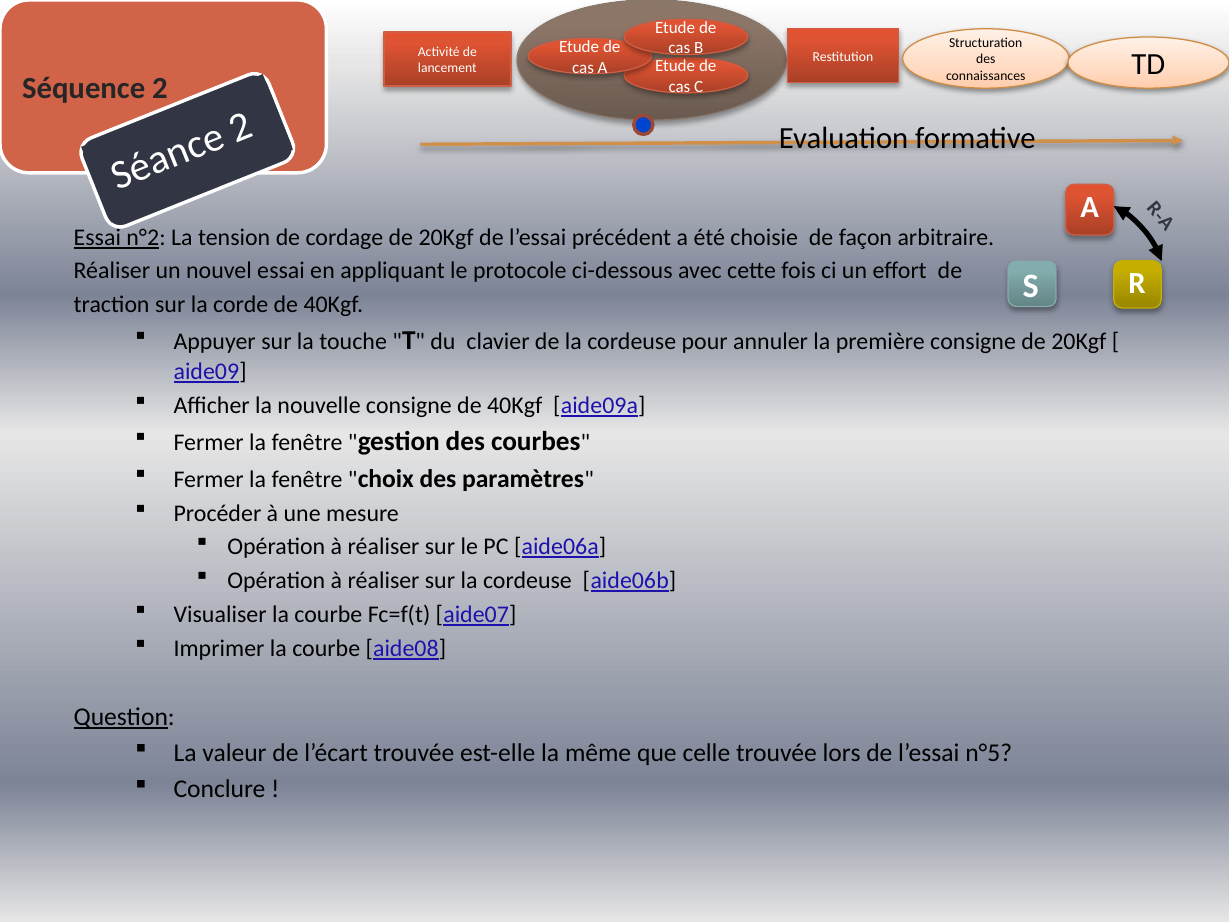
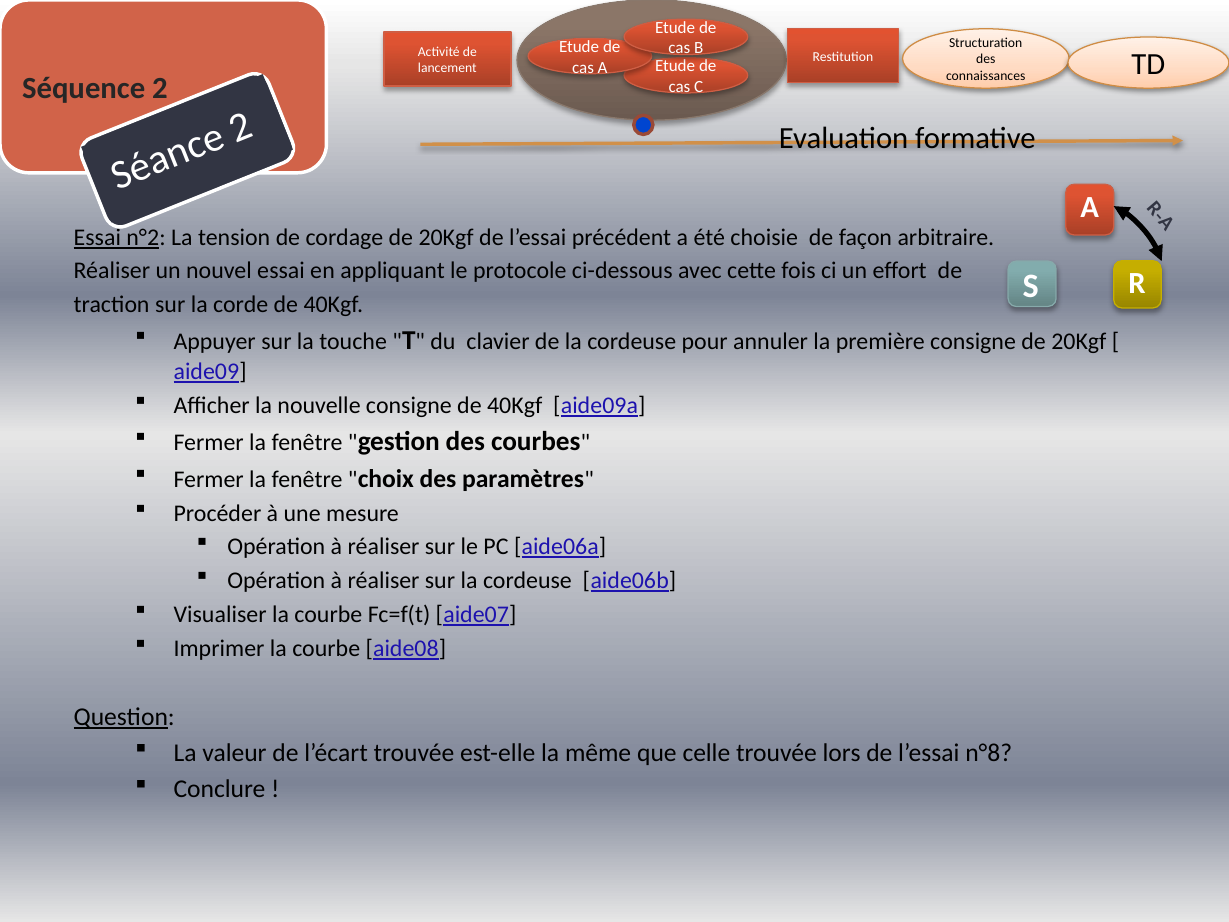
n°5: n°5 -> n°8 (989, 753)
